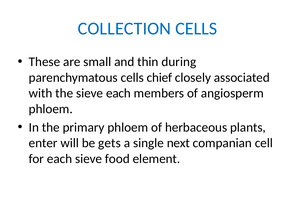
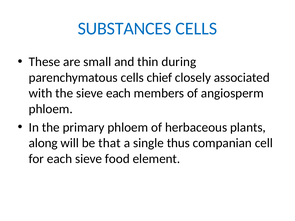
COLLECTION: COLLECTION -> SUBSTANCES (125, 29)
enter: enter -> along (43, 143)
gets: gets -> that (109, 143)
next: next -> thus (178, 143)
